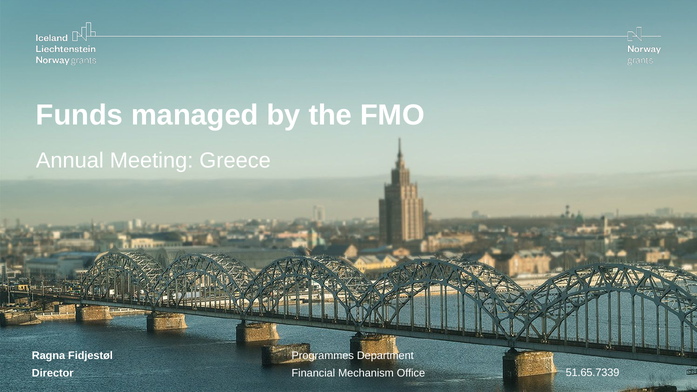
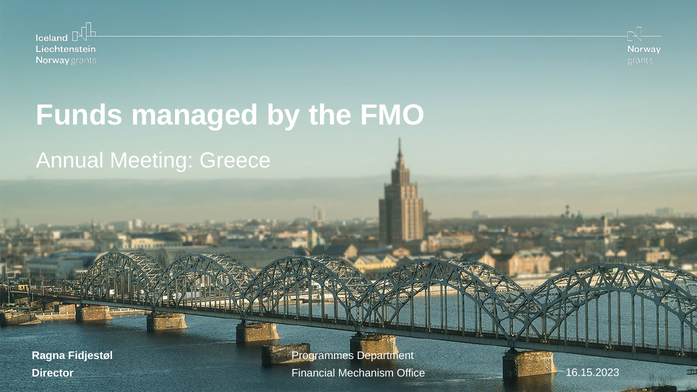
51.65.7339: 51.65.7339 -> 16.15.2023 (592, 373)
